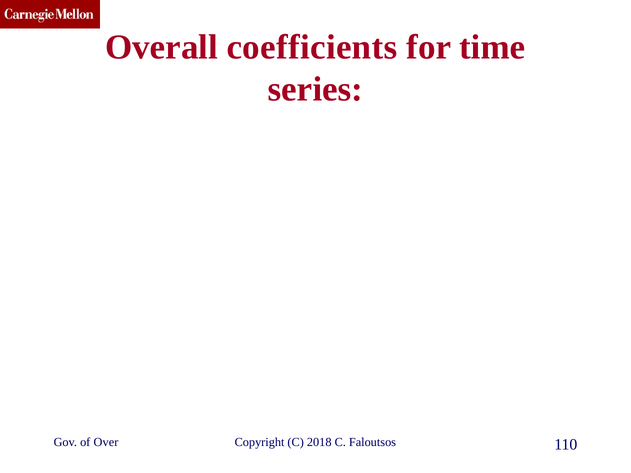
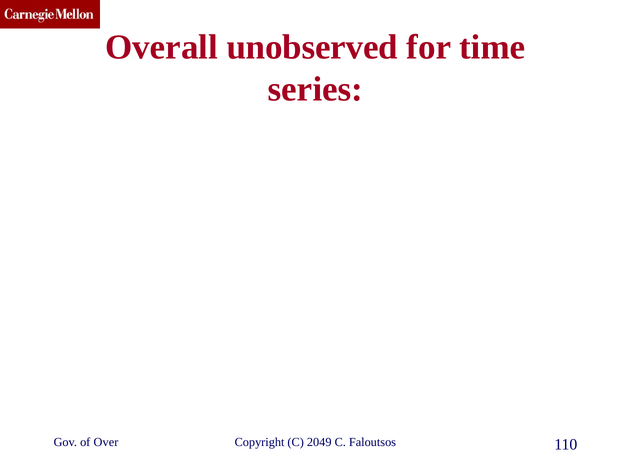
coefficients: coefficients -> unobserved (312, 47)
2018: 2018 -> 2049 (319, 443)
